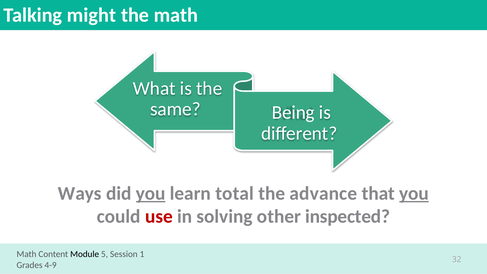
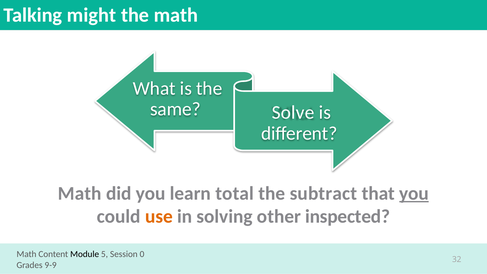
Being: Being -> Solve (293, 113)
Ways: Ways -> Math (80, 193)
you underline: present -> none (151, 193)
advance: advance -> subtract (323, 193)
use colour: red -> orange (159, 216)
1: 1 -> 0 (142, 254)
4-9: 4-9 -> 9-9 (51, 265)
